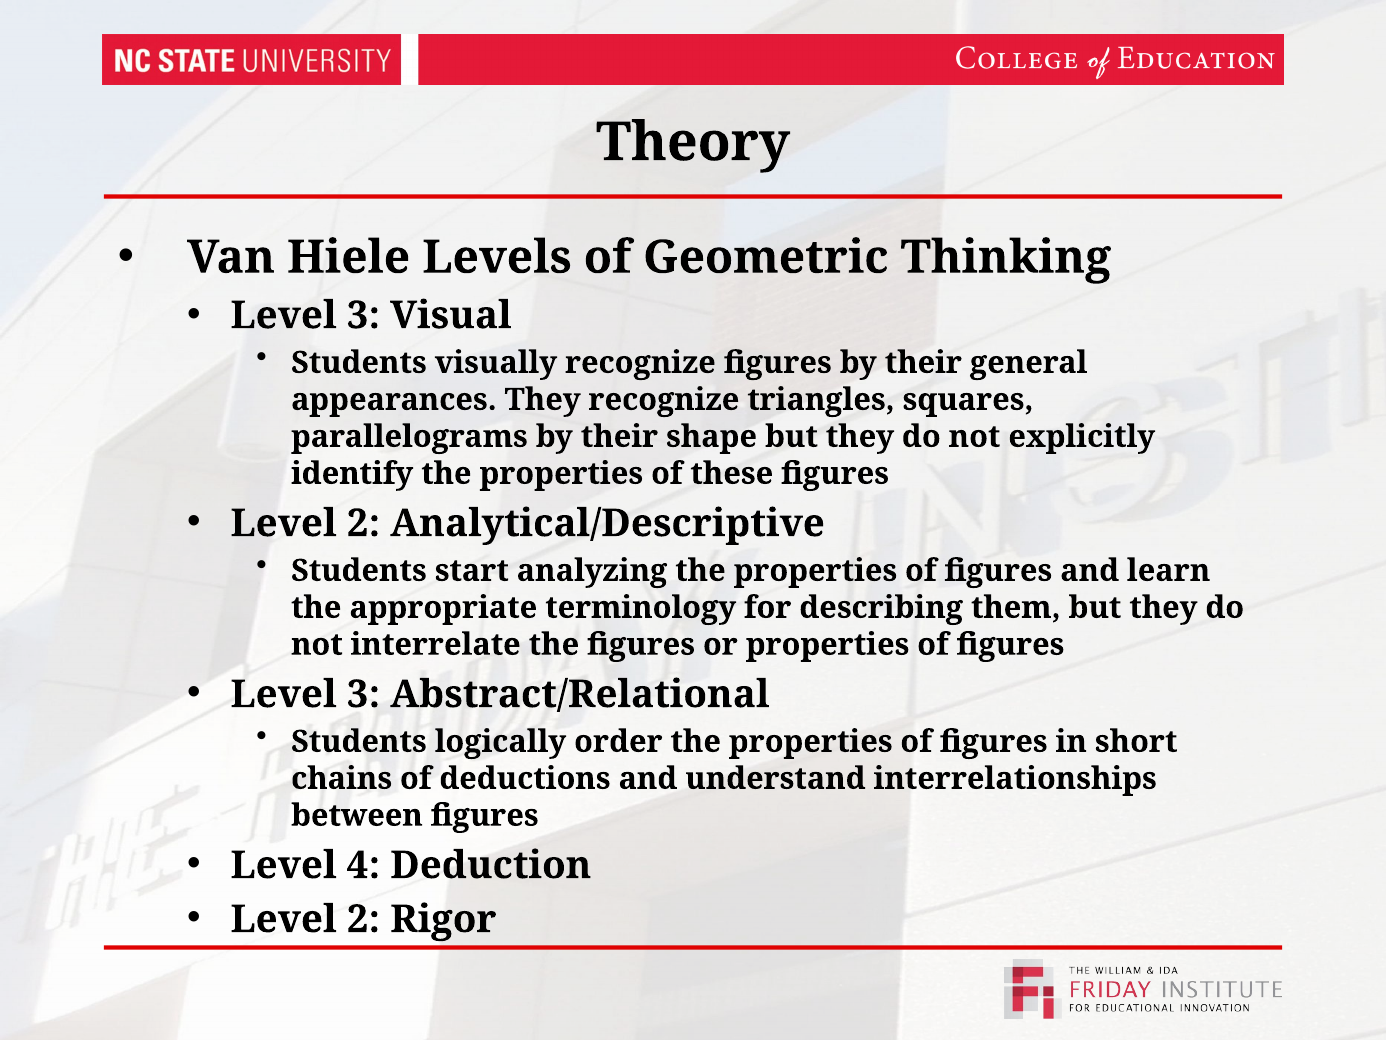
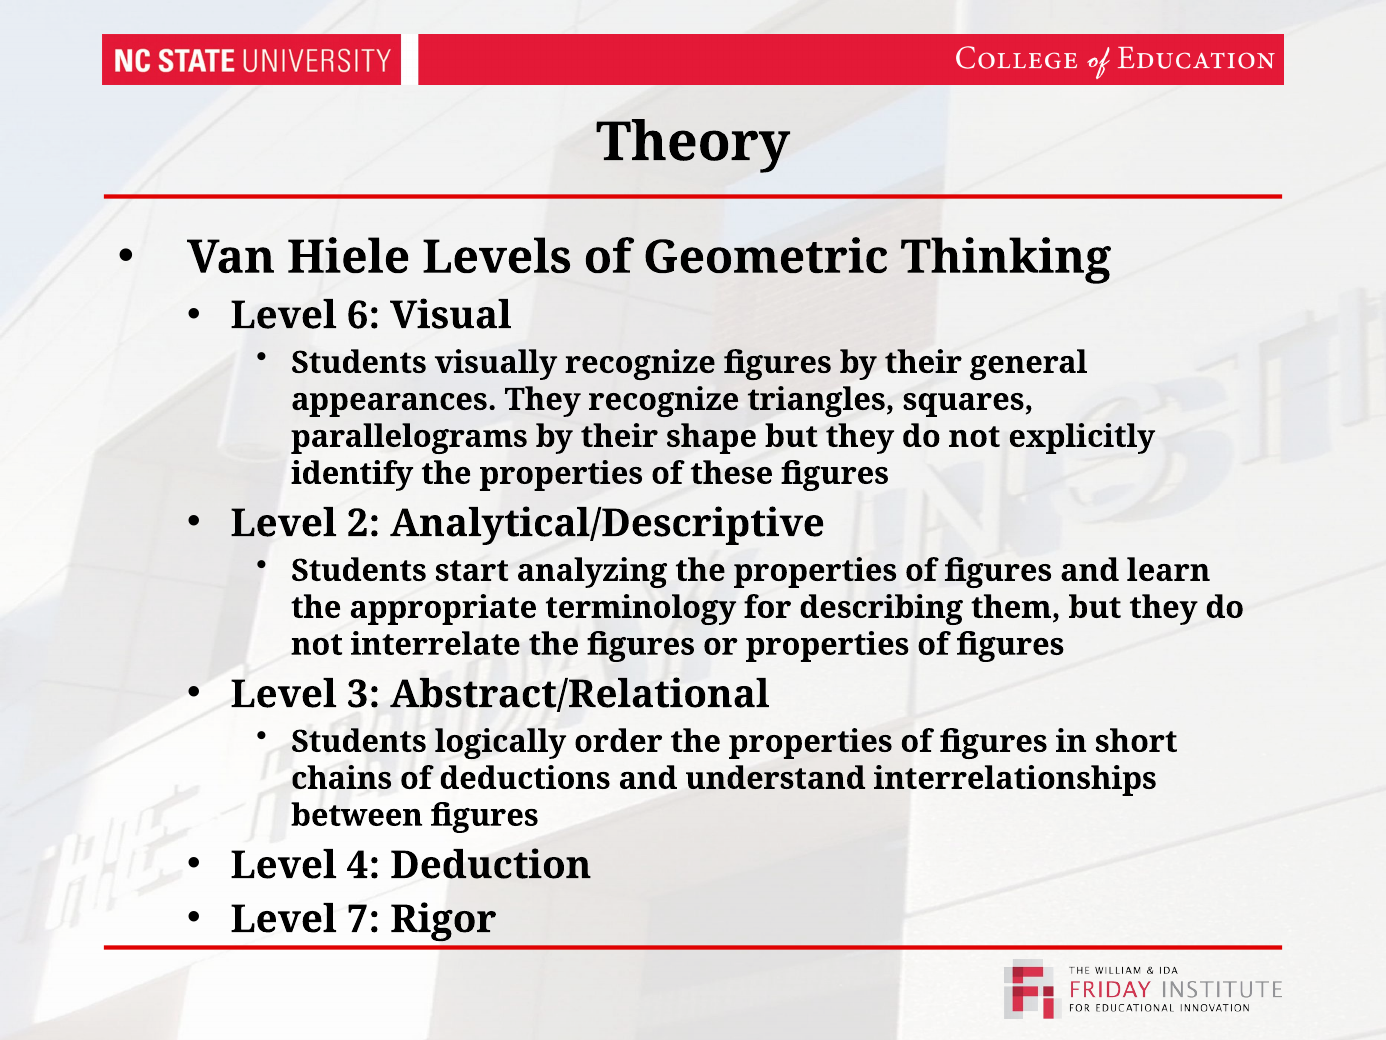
3: 3 -> 6 (363, 315)
2: 2 -> 7 (363, 919)
